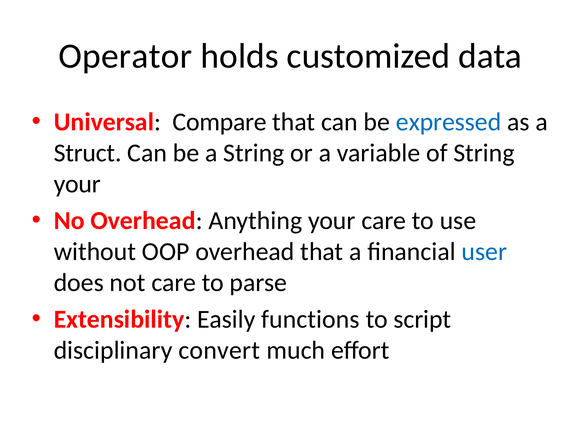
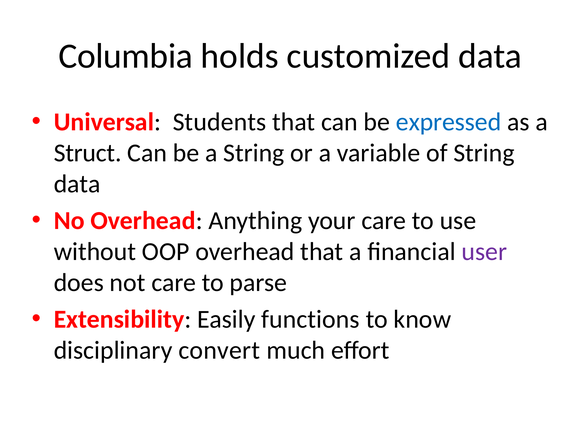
Operator: Operator -> Columbia (126, 56)
Compare: Compare -> Students (219, 122)
your: your -> data (77, 184)
user colour: blue -> purple (484, 251)
script: script -> know (422, 319)
